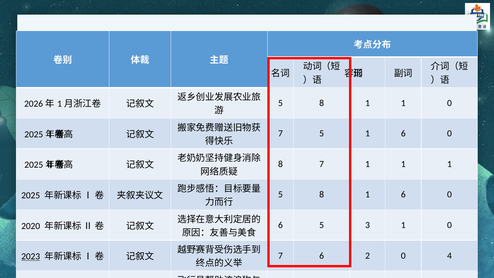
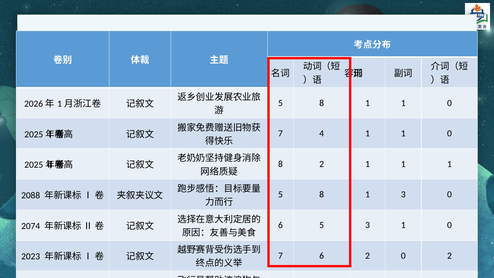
7 5: 5 -> 4 (322, 133)
6: 6 -> 1 (403, 133)
8 7: 7 -> 2 (322, 164)
8 1 6: 6 -> 3 (403, 195)
2025: 2025 -> 2088 (31, 195)
2020: 2020 -> 2074 (31, 226)
0 4: 4 -> 2 (449, 256)
2023 underline: present -> none (31, 256)
